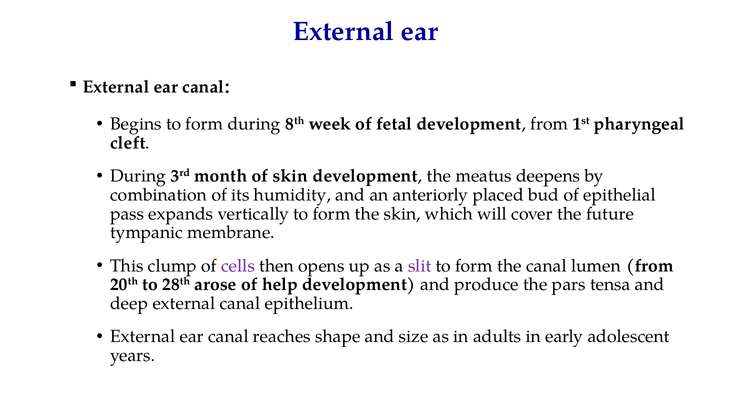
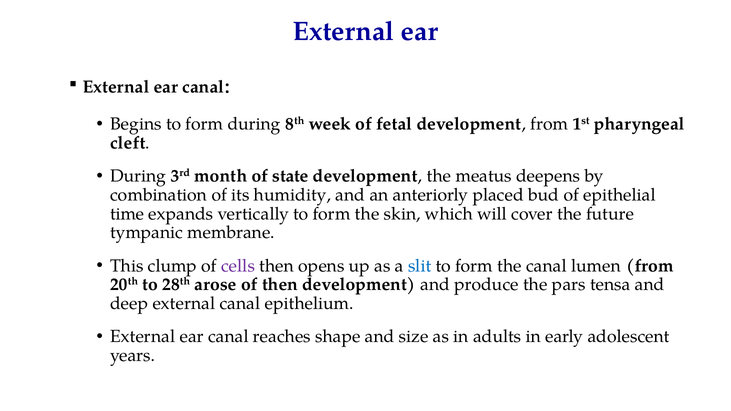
of skin: skin -> state (291, 176)
pass: pass -> time (127, 214)
slit colour: purple -> blue (420, 266)
of help: help -> then (280, 285)
